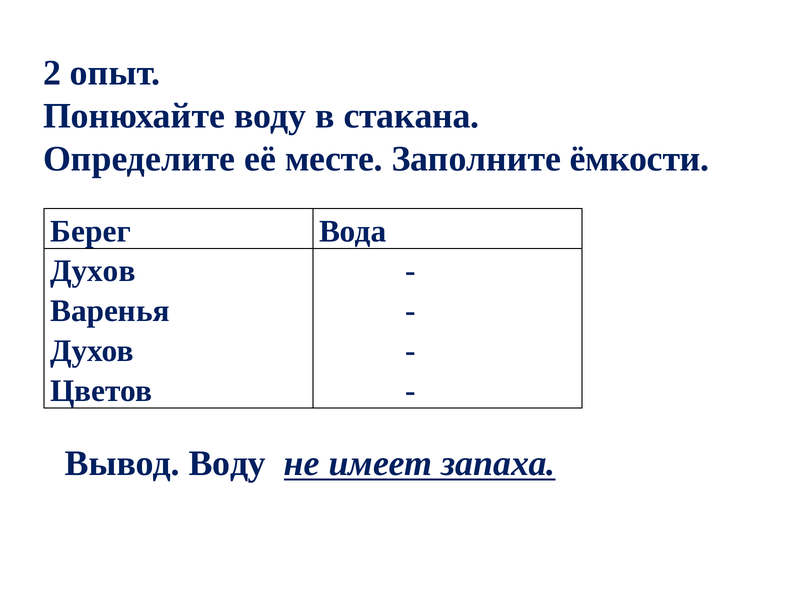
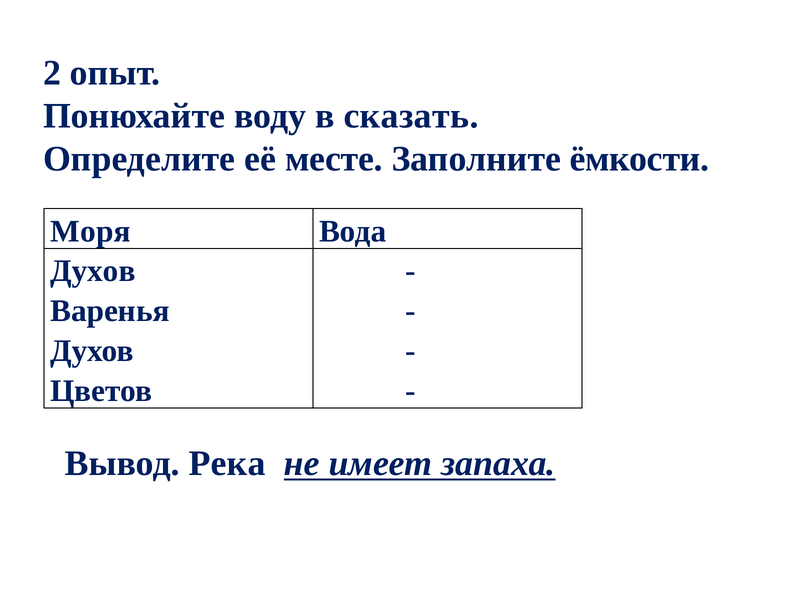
стакана: стакана -> сказать (411, 116)
Берег: Берег -> Моря (91, 231)
Вывод Воду: Воду -> Река (227, 463)
